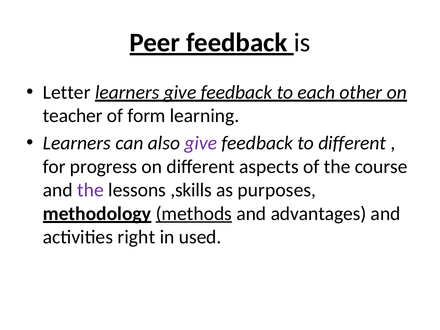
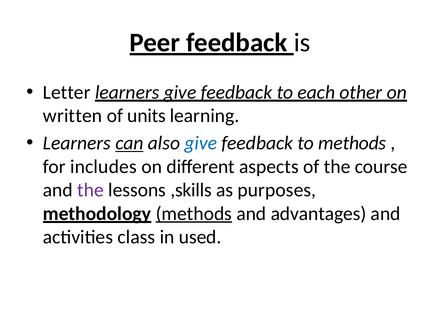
teacher: teacher -> written (73, 116)
form: form -> units (147, 116)
can underline: none -> present (129, 143)
give colour: purple -> blue (201, 143)
to different: different -> methods (352, 143)
progress: progress -> includes (103, 167)
right: right -> class (136, 237)
